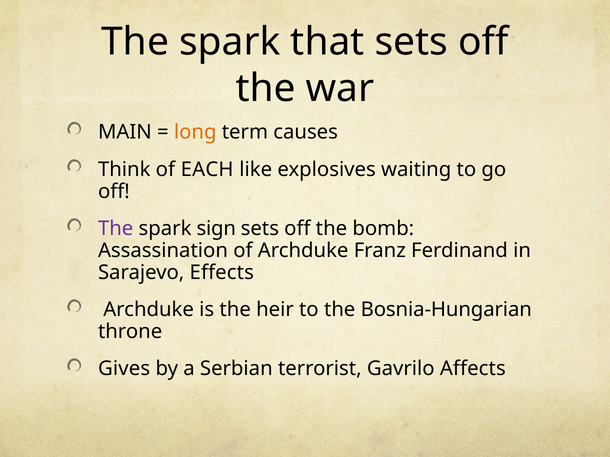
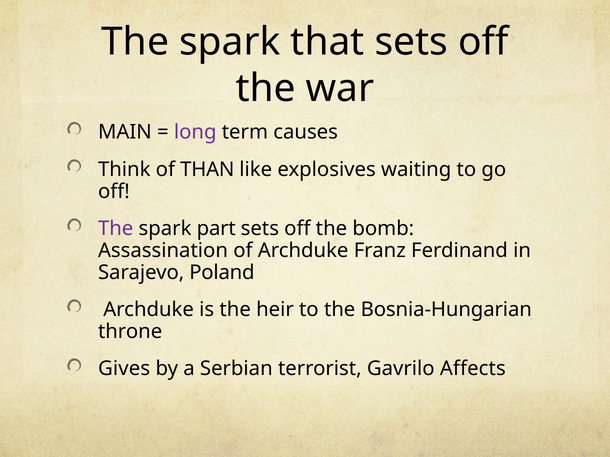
long colour: orange -> purple (195, 132)
EACH: EACH -> THAN (207, 170)
sign: sign -> part (216, 229)
Effects: Effects -> Poland (222, 273)
